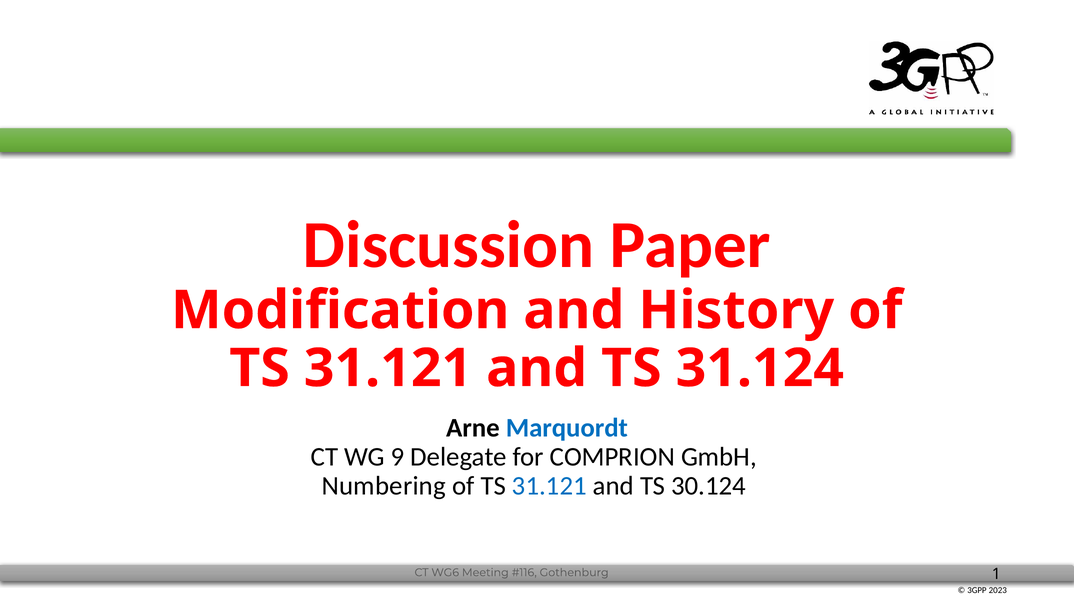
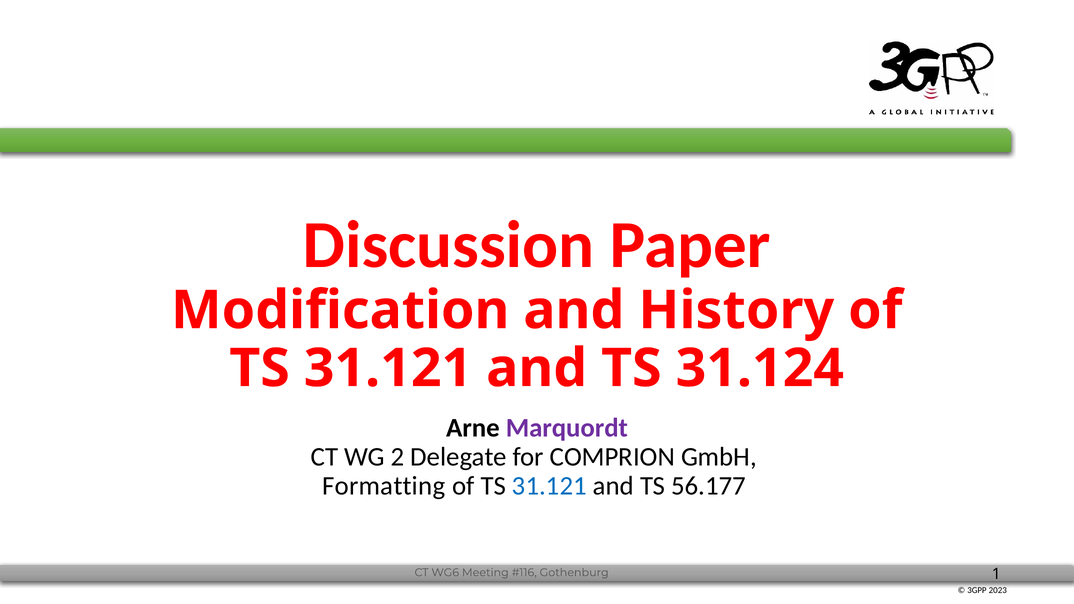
Marquordt colour: blue -> purple (567, 428)
9: 9 -> 2 (398, 457)
Numbering: Numbering -> Formatting (384, 486)
30.124: 30.124 -> 56.177 (709, 486)
